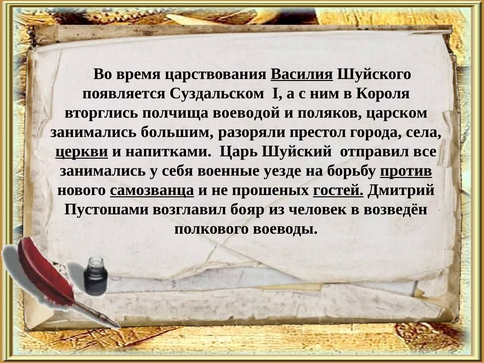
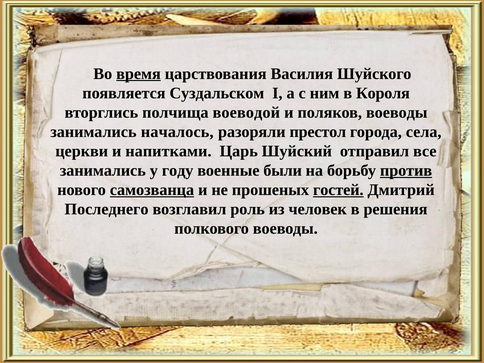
время underline: none -> present (139, 74)
Василия underline: present -> none (302, 74)
поляков царском: царском -> воеводы (397, 112)
большим: большим -> началось (177, 132)
церкви underline: present -> none (82, 151)
себя: себя -> году (178, 170)
уезде: уезде -> были (283, 170)
Пустошами: Пустошами -> Последнего (107, 209)
бояр: бояр -> роль (248, 209)
возведён: возведён -> решения (396, 209)
